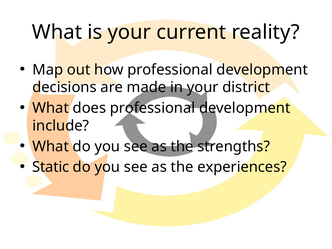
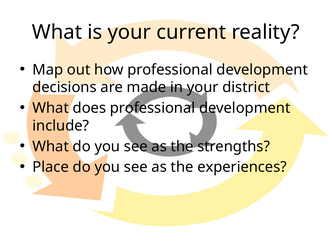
Static: Static -> Place (51, 167)
